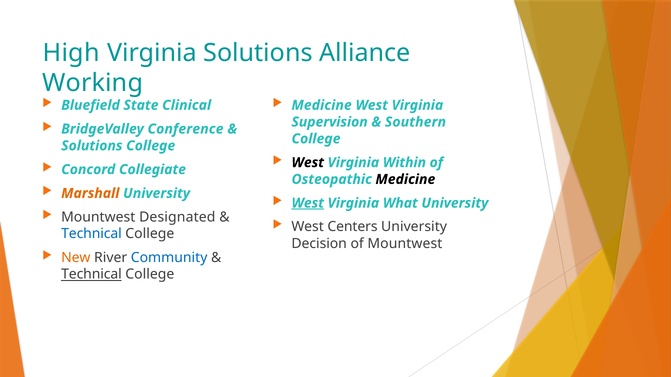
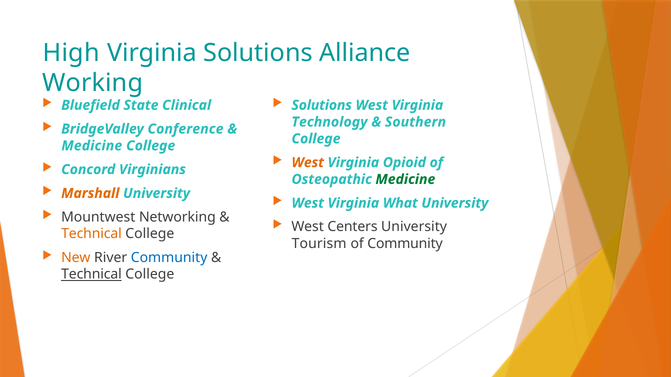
Medicine: Medicine -> Solutions (322, 105)
Supervision: Supervision -> Technology (329, 122)
Solutions: Solutions -> Medicine (92, 146)
West colour: black -> orange (308, 163)
Within: Within -> Opioid (404, 163)
Collegiate: Collegiate -> Virginians (152, 170)
Medicine colour: black -> green (405, 180)
West underline: present -> none (308, 203)
Designated: Designated -> Networking (177, 217)
Technical colour: blue -> orange (91, 234)
Decision: Decision -> Tourism (319, 244)
of Mountwest: Mountwest -> Community (405, 244)
